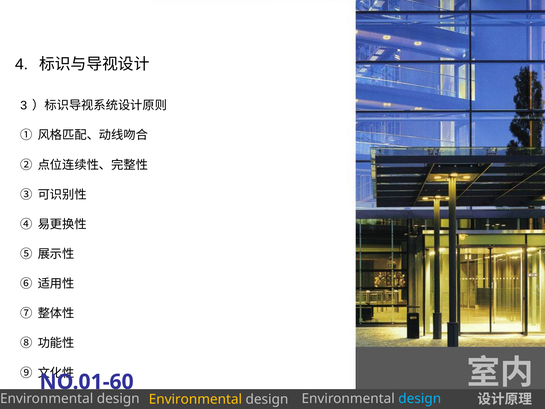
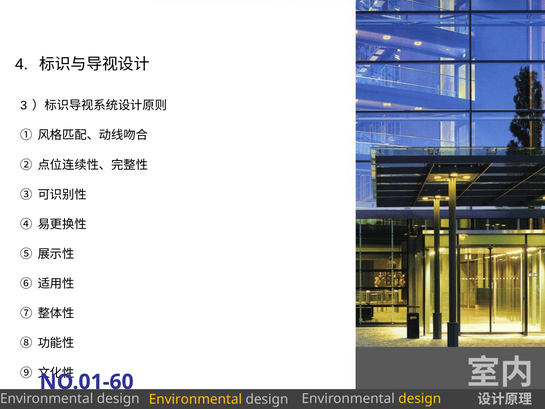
design colour: light blue -> yellow (420, 399)
